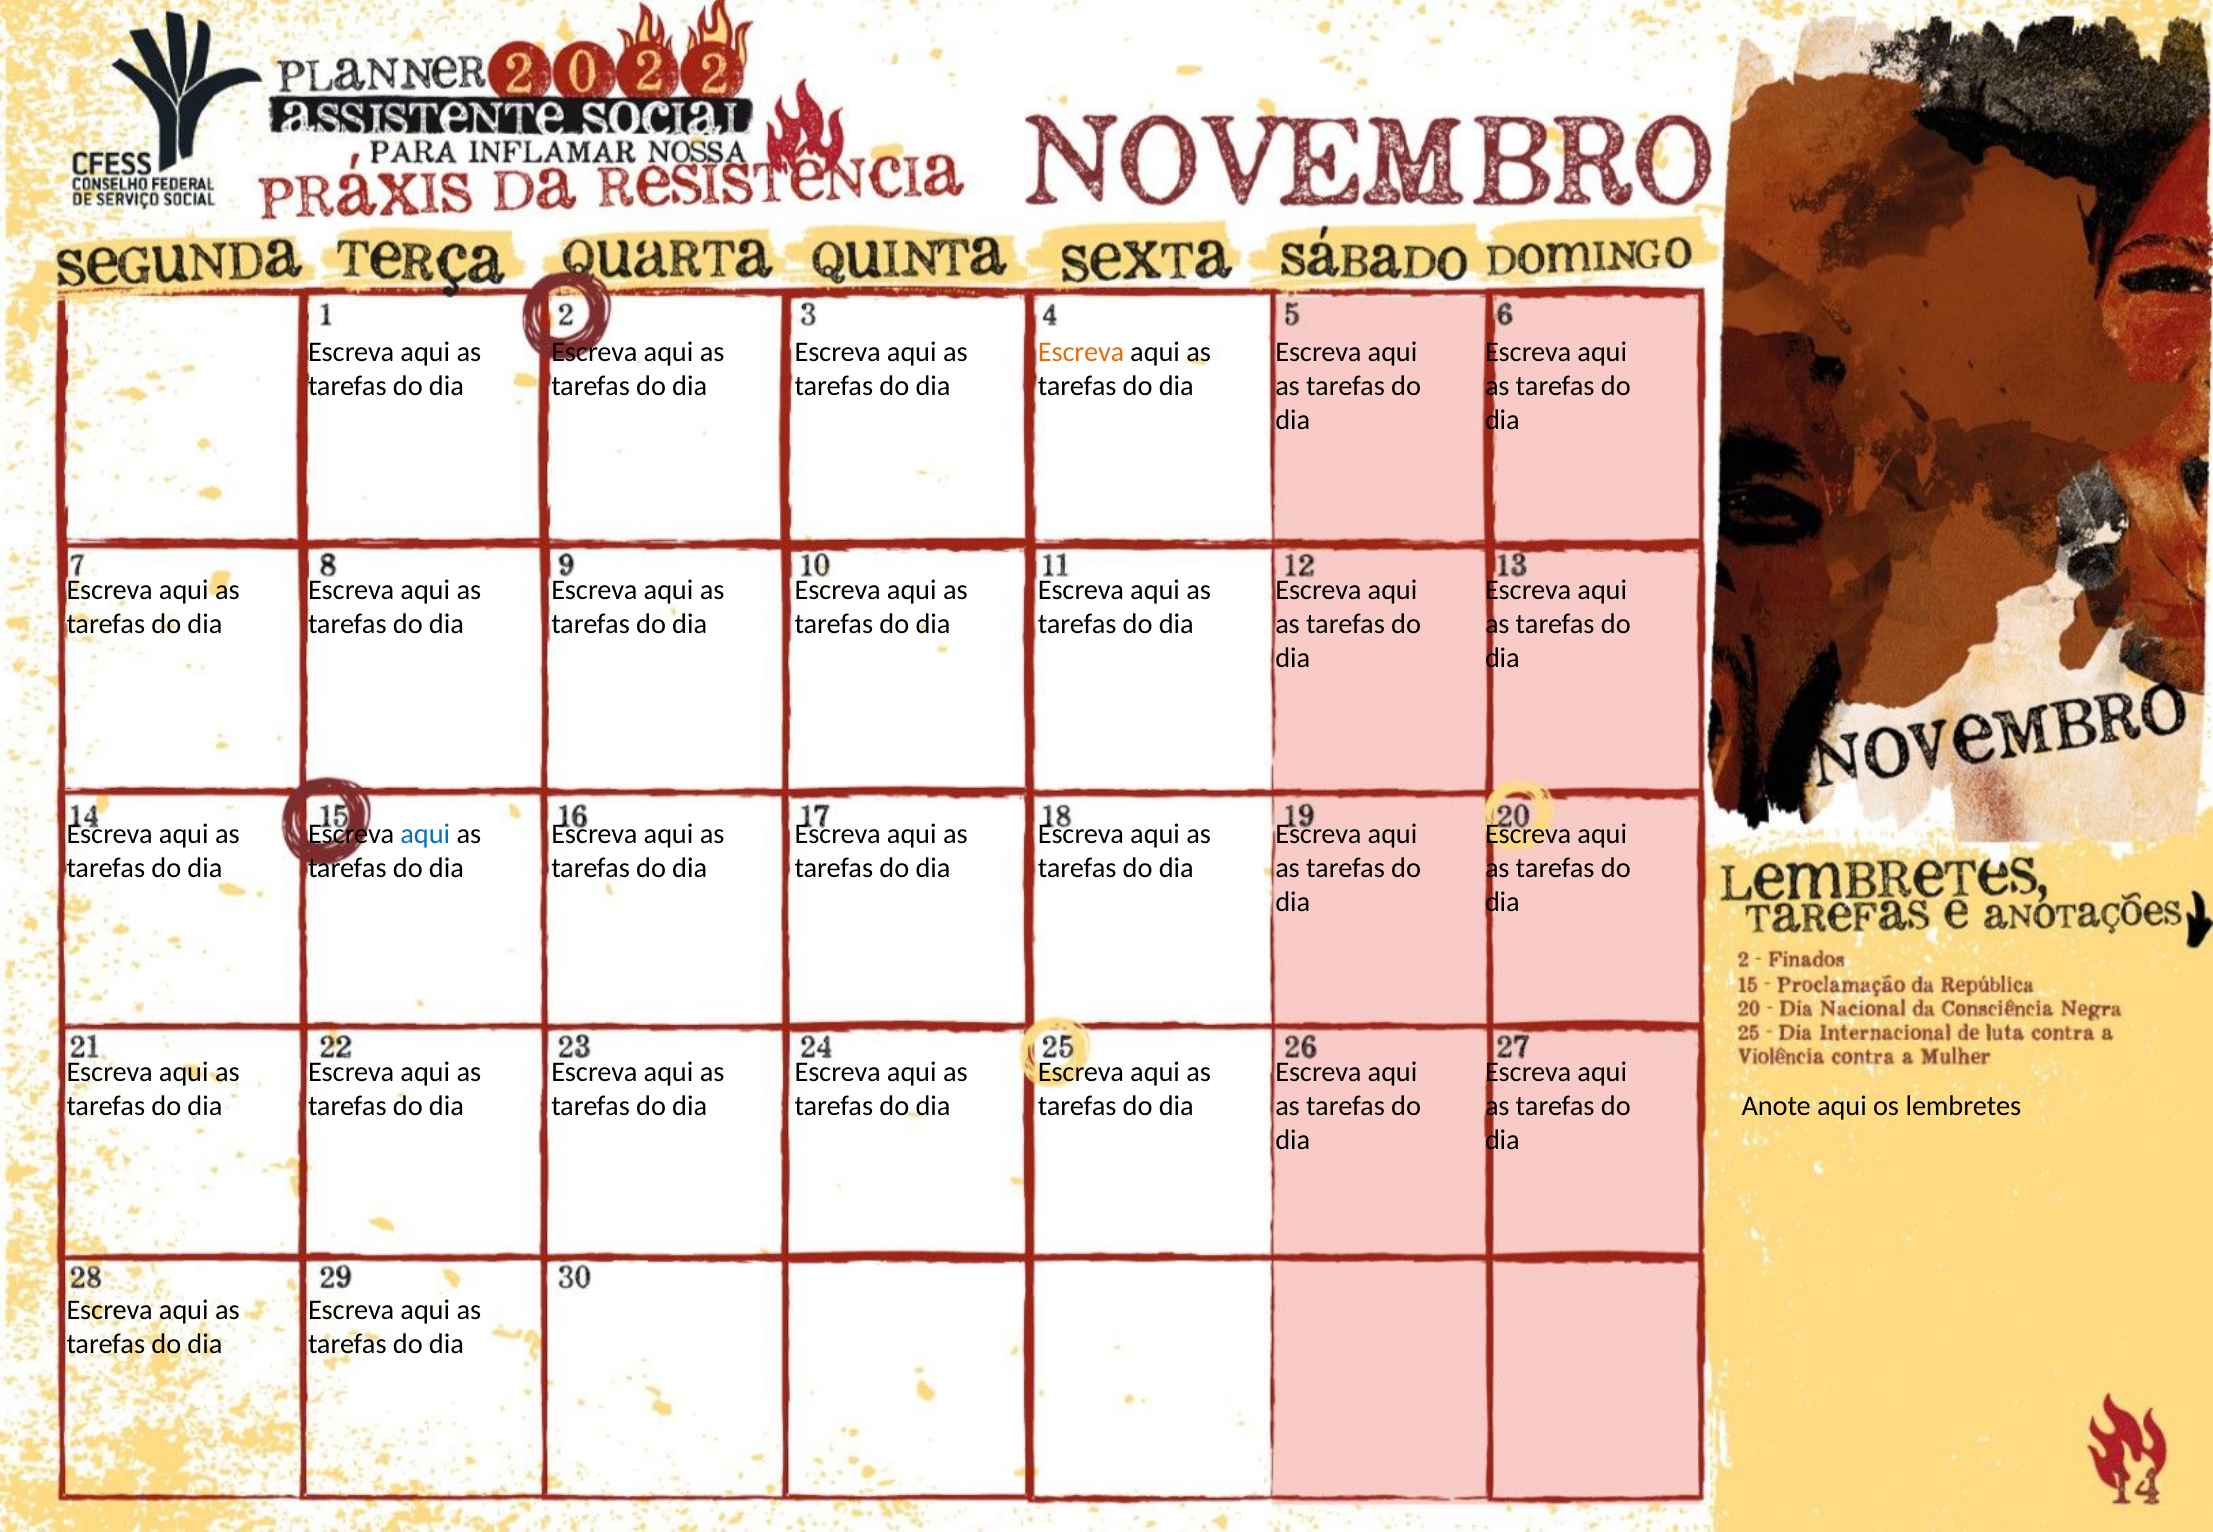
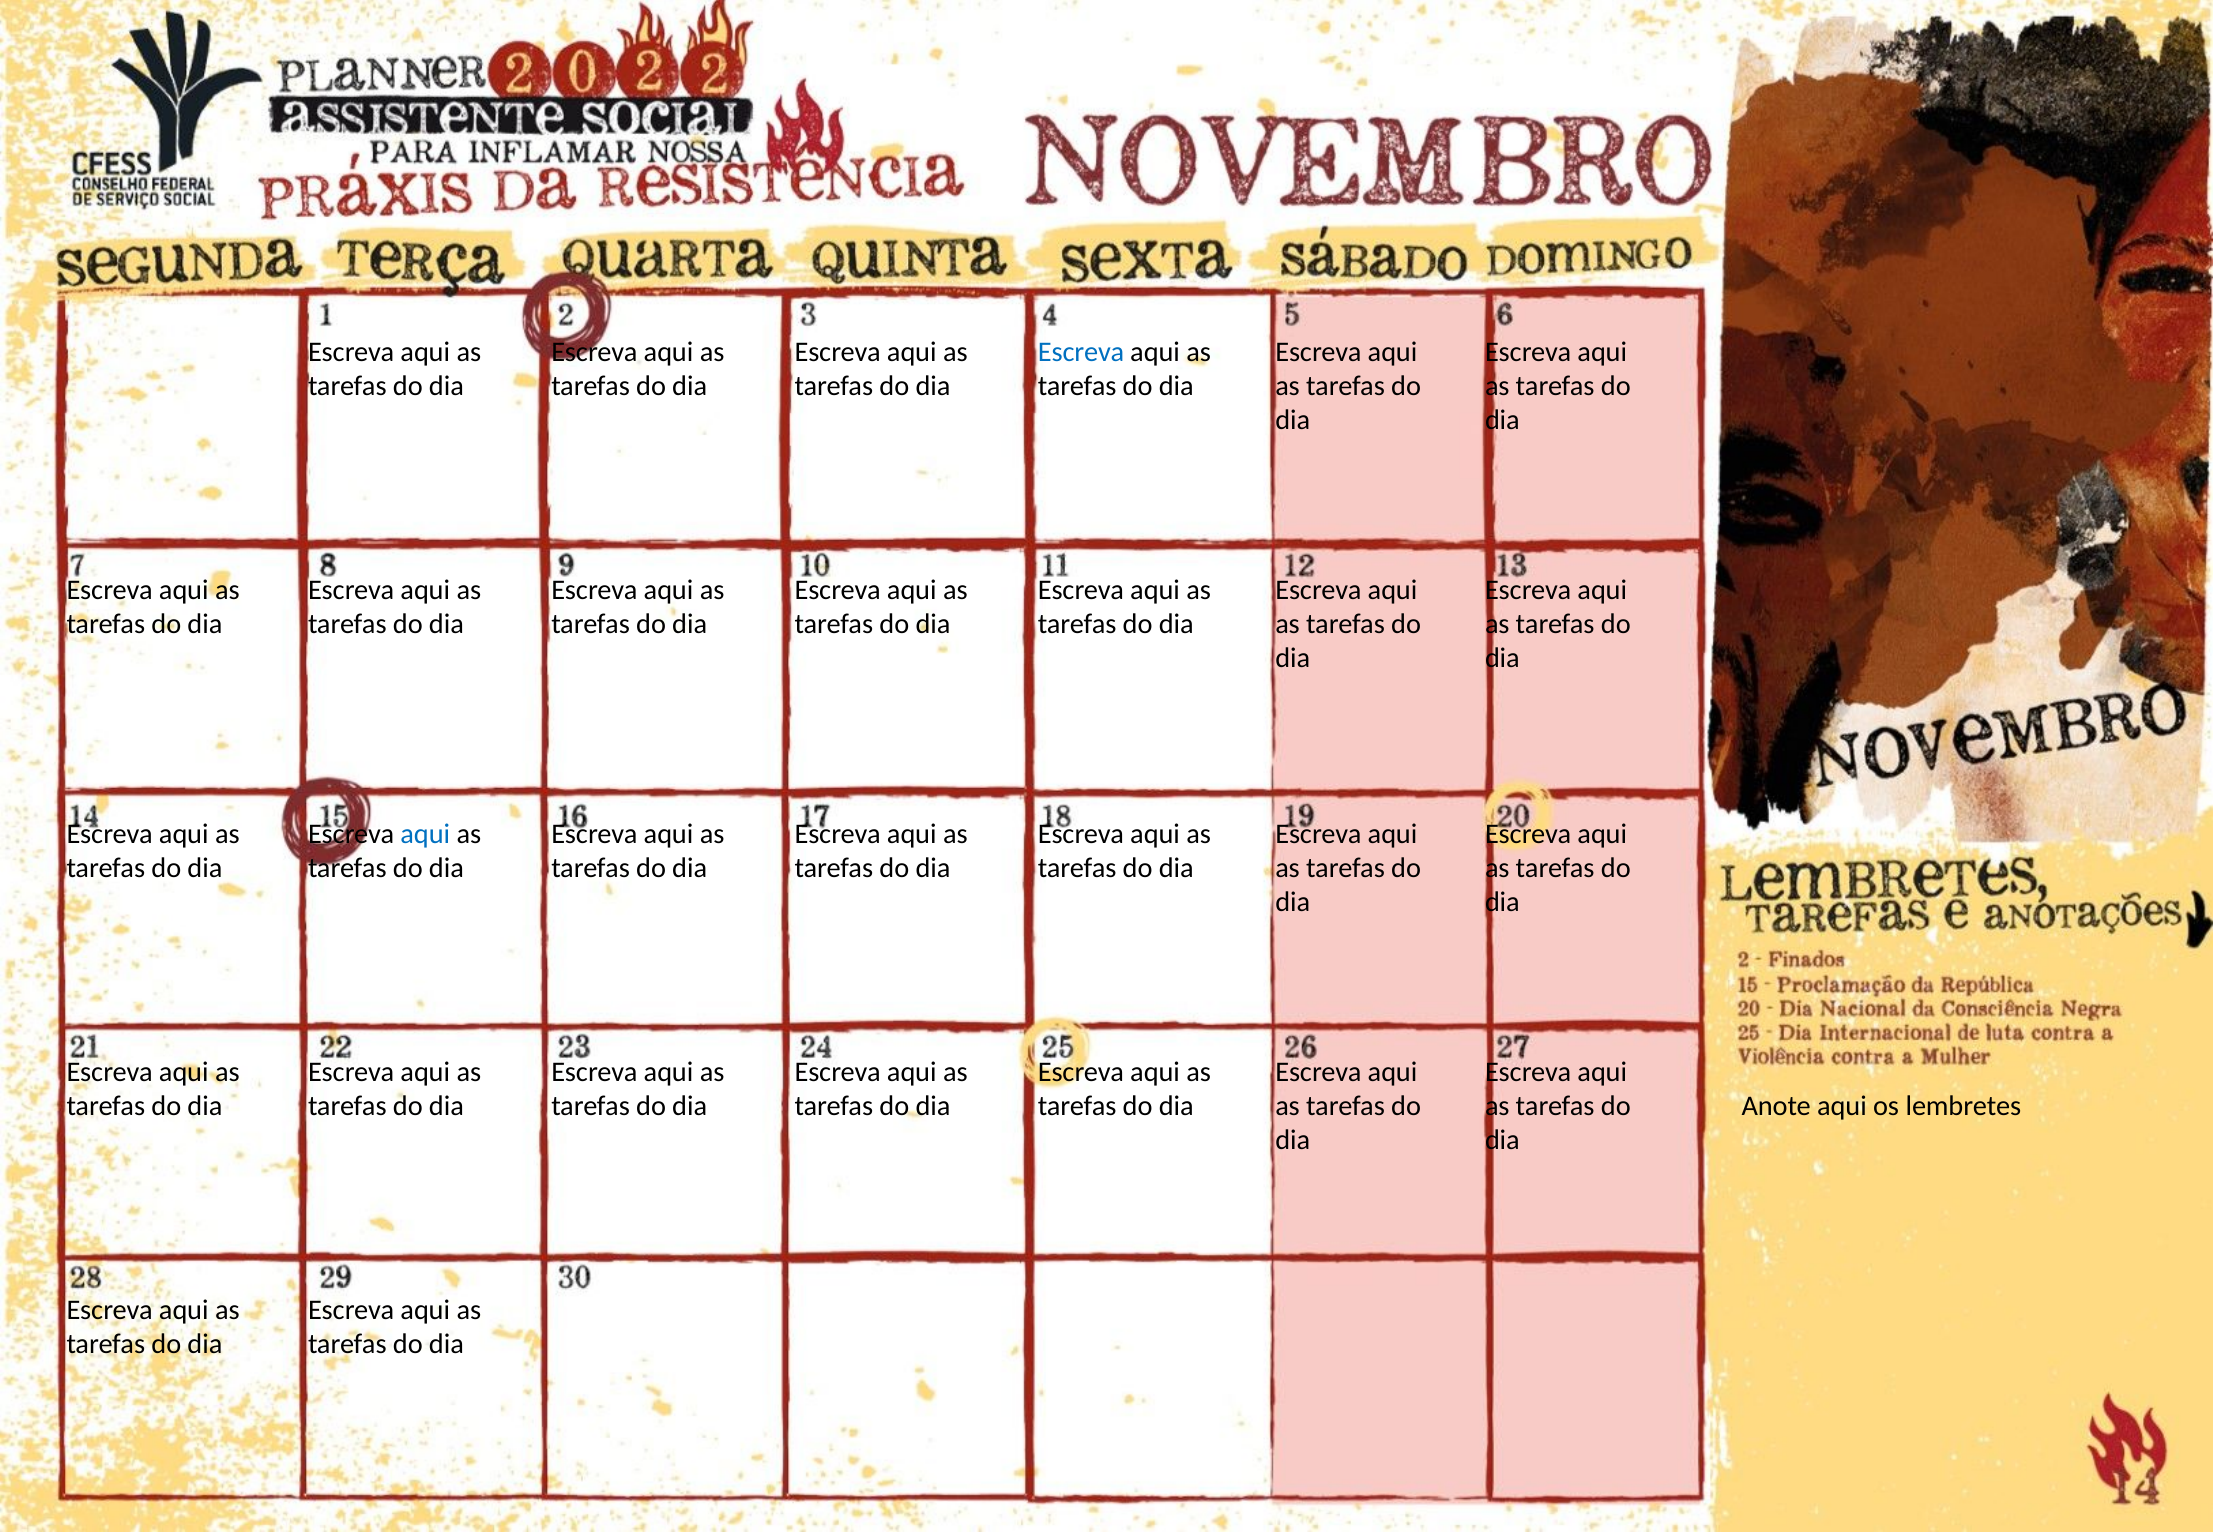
Escreva colour: orange -> blue (1081, 352)
